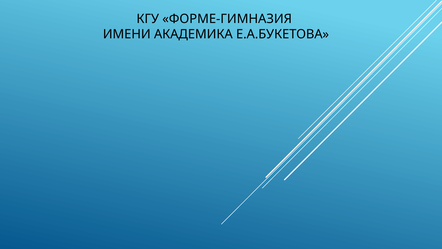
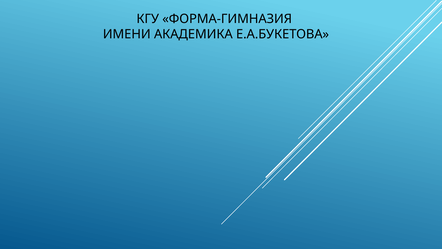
ФОРМЕ-ГИМНАЗИЯ: ФОРМЕ-ГИМНАЗИЯ -> ФОРМА-ГИМНАЗИЯ (227, 19)
